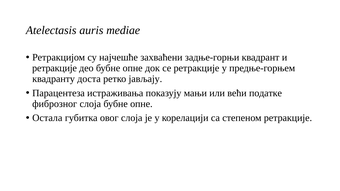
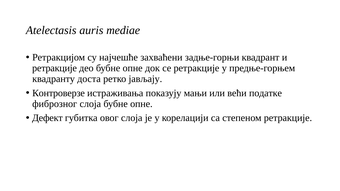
Парацентеза: Парацентеза -> Контроверзе (59, 93)
Остала: Остала -> Дефект (47, 118)
